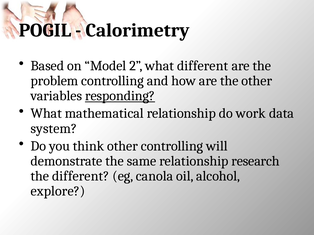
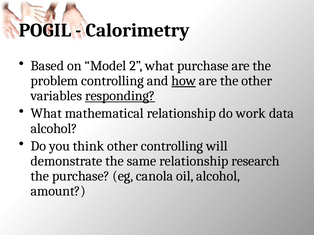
what different: different -> purchase (203, 66)
how underline: none -> present (184, 81)
system: system -> alcohol (54, 129)
the different: different -> purchase (81, 176)
explore: explore -> amount (58, 192)
